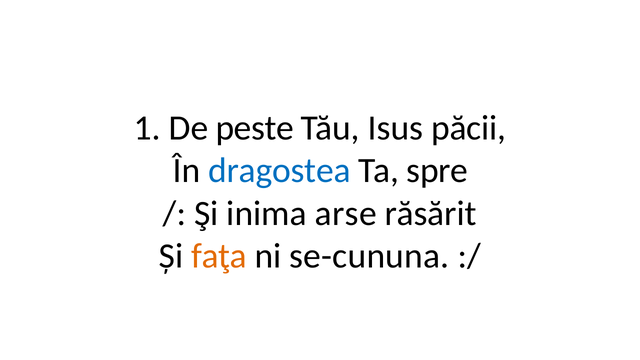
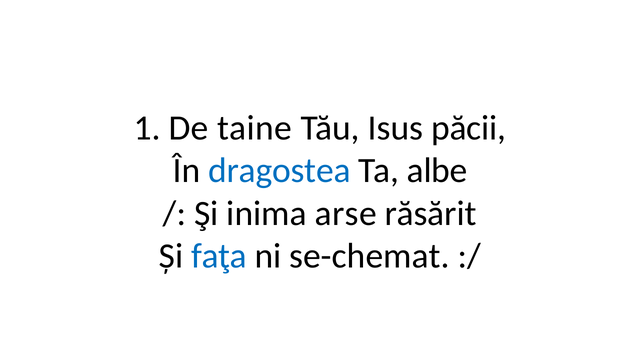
peste: peste -> taine (254, 128)
spre: spre -> albe (437, 171)
faţa colour: orange -> blue (219, 256)
se-cununa: se-cununa -> se-chemat (369, 256)
